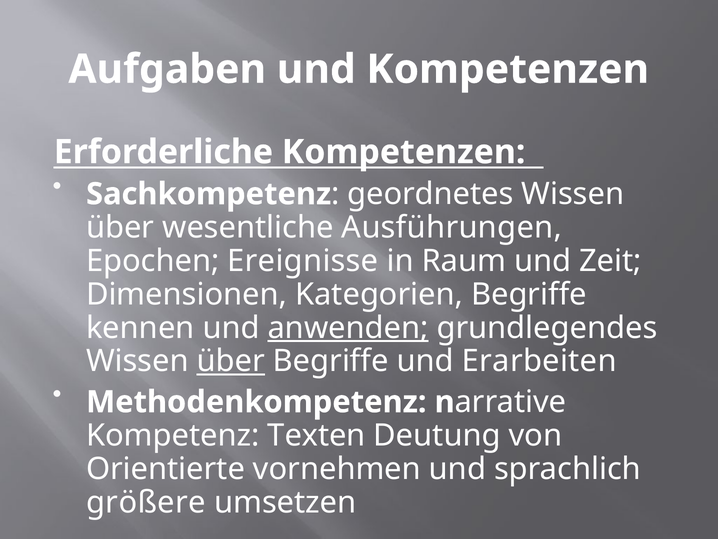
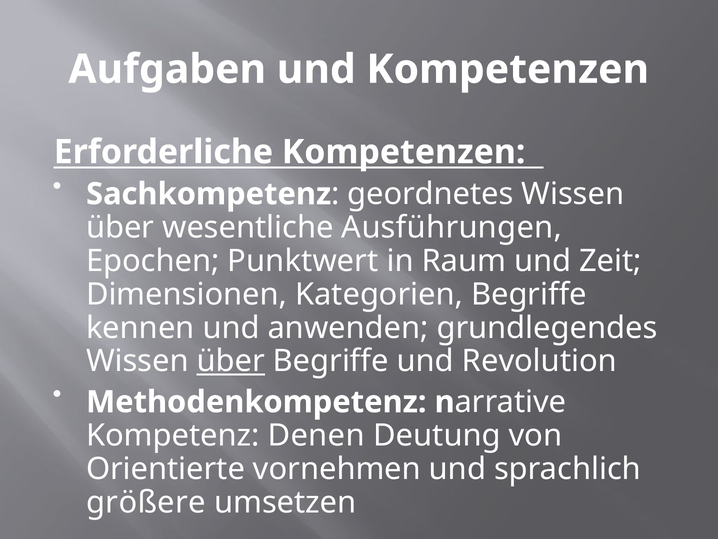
Ereignisse: Ereignisse -> Punktwert (303, 261)
anwenden underline: present -> none (348, 328)
Erarbeiten: Erarbeiten -> Revolution (539, 361)
Texten: Texten -> Denen (316, 435)
